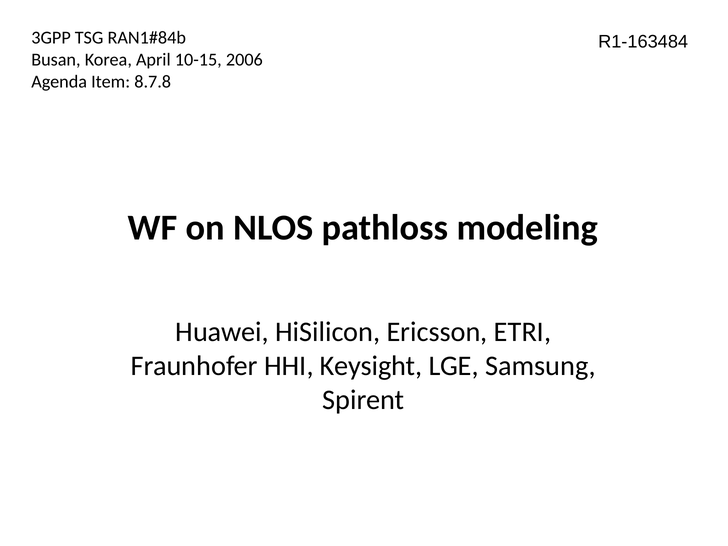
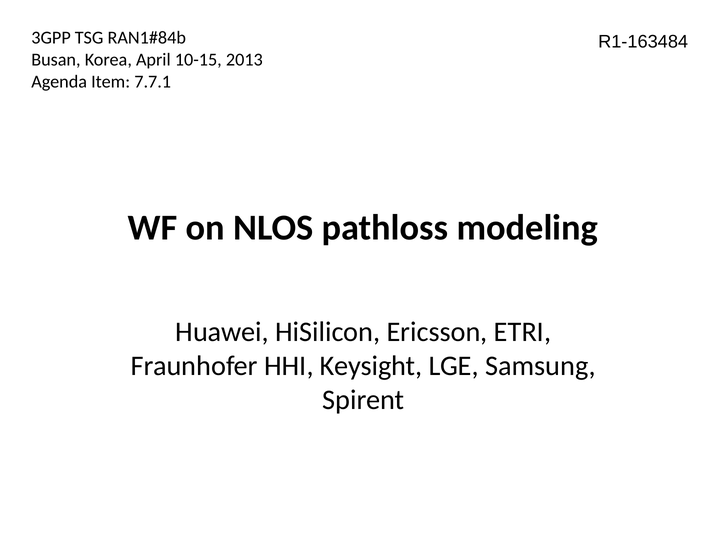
2006: 2006 -> 2013 (244, 60)
8.7.8: 8.7.8 -> 7.7.1 (153, 82)
